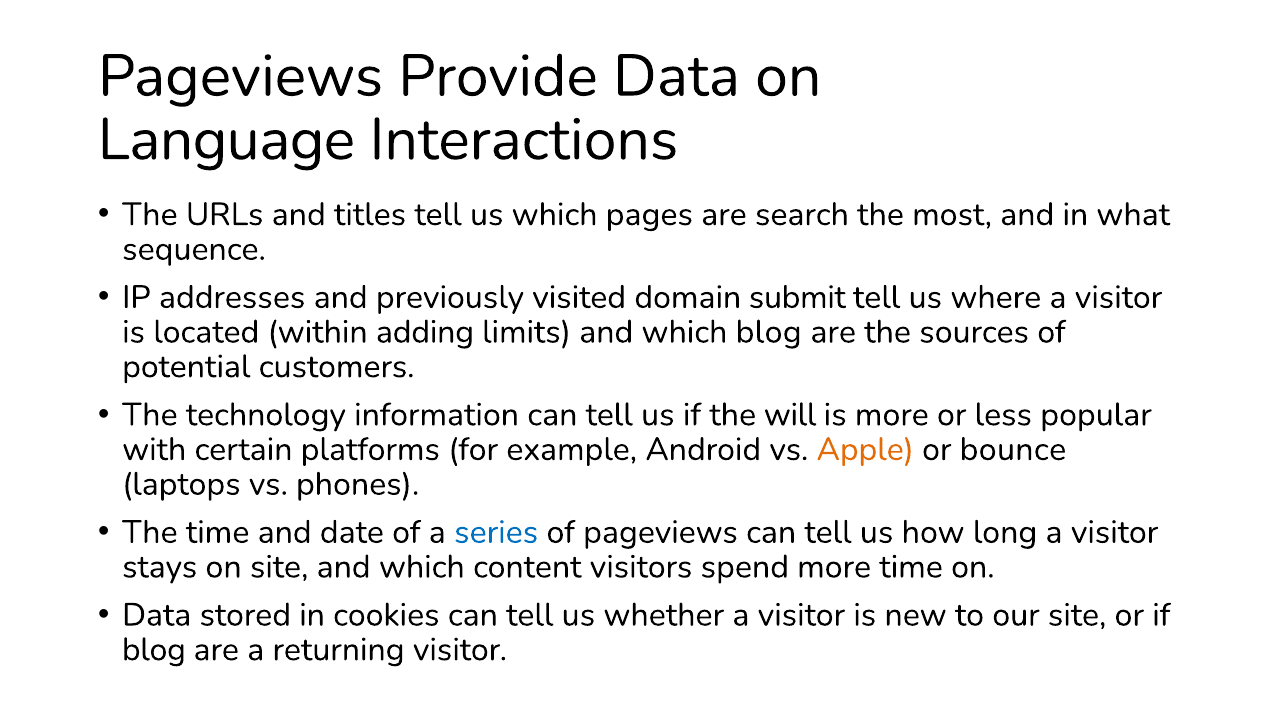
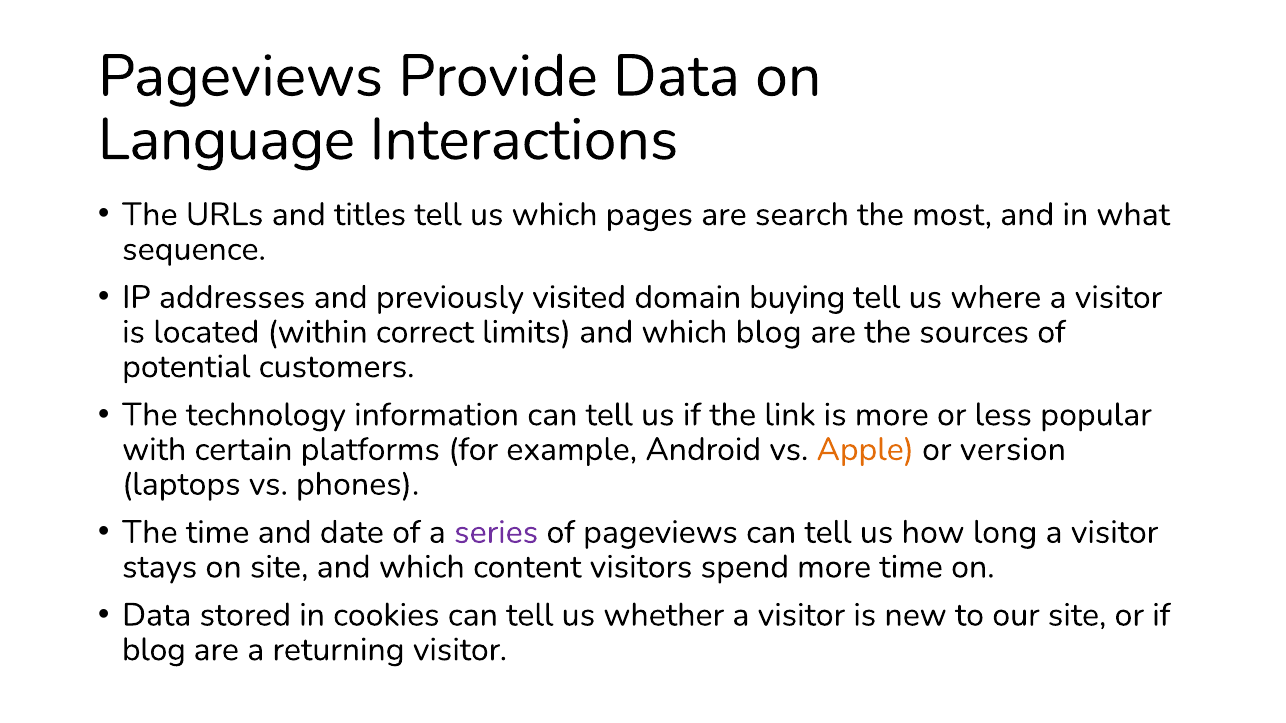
submit: submit -> buying (797, 297)
adding: adding -> correct (425, 332)
will: will -> link (790, 415)
bounce: bounce -> version (1013, 450)
series colour: blue -> purple (496, 532)
